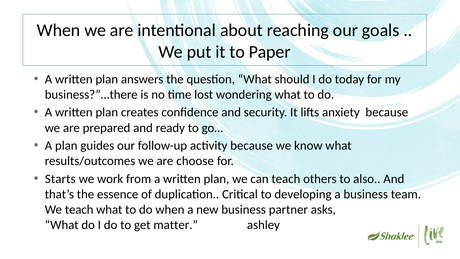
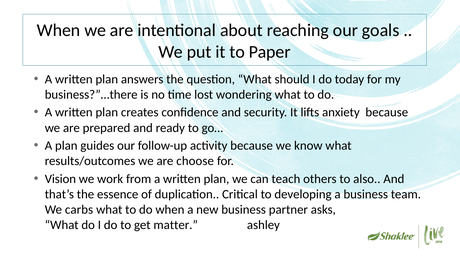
Starts: Starts -> Vision (60, 179)
We teach: teach -> carbs (79, 209)
